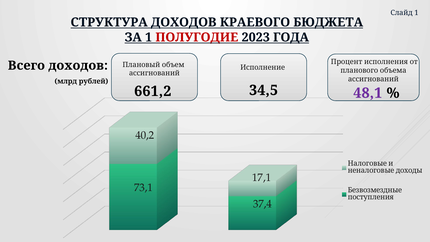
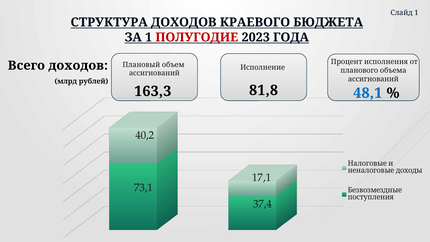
34,5: 34,5 -> 81,8 (264, 90)
661,2: 661,2 -> 163,3 (153, 91)
48,1 colour: purple -> blue (368, 93)
